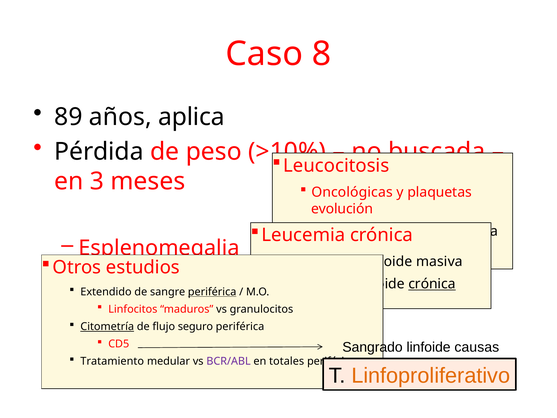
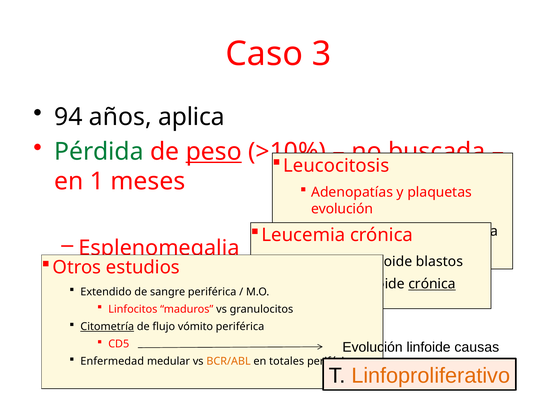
8: 8 -> 3 (322, 54)
89: 89 -> 94 (68, 117)
Pérdida colour: black -> green (99, 152)
peso underline: none -> present (214, 152)
3: 3 -> 1 (97, 181)
Oncológicas: Oncológicas -> Adenopatías (352, 192)
masiva: masiva -> blastos (439, 261)
periférica underline: present -> none (212, 292)
seguro: seguro -> vómito (195, 326)
Sangrado: Sangrado -> Evolución (372, 347)
Tratamiento: Tratamiento -> Enfermedad (112, 361)
BCR/ABL colour: purple -> orange (229, 361)
